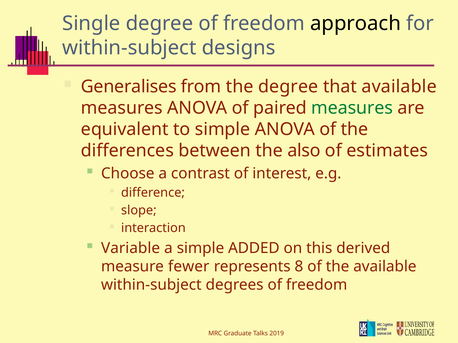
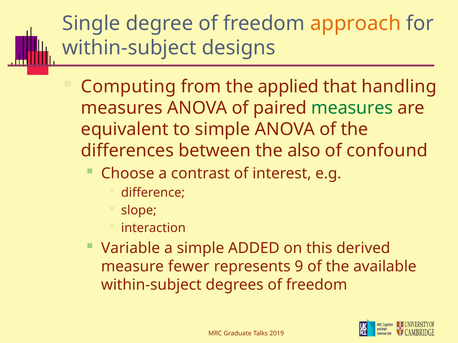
approach colour: black -> orange (356, 24)
Generalises: Generalises -> Computing (129, 87)
the degree: degree -> applied (288, 87)
that available: available -> handling (399, 87)
estimates: estimates -> confound (387, 151)
8: 8 -> 9 (299, 267)
